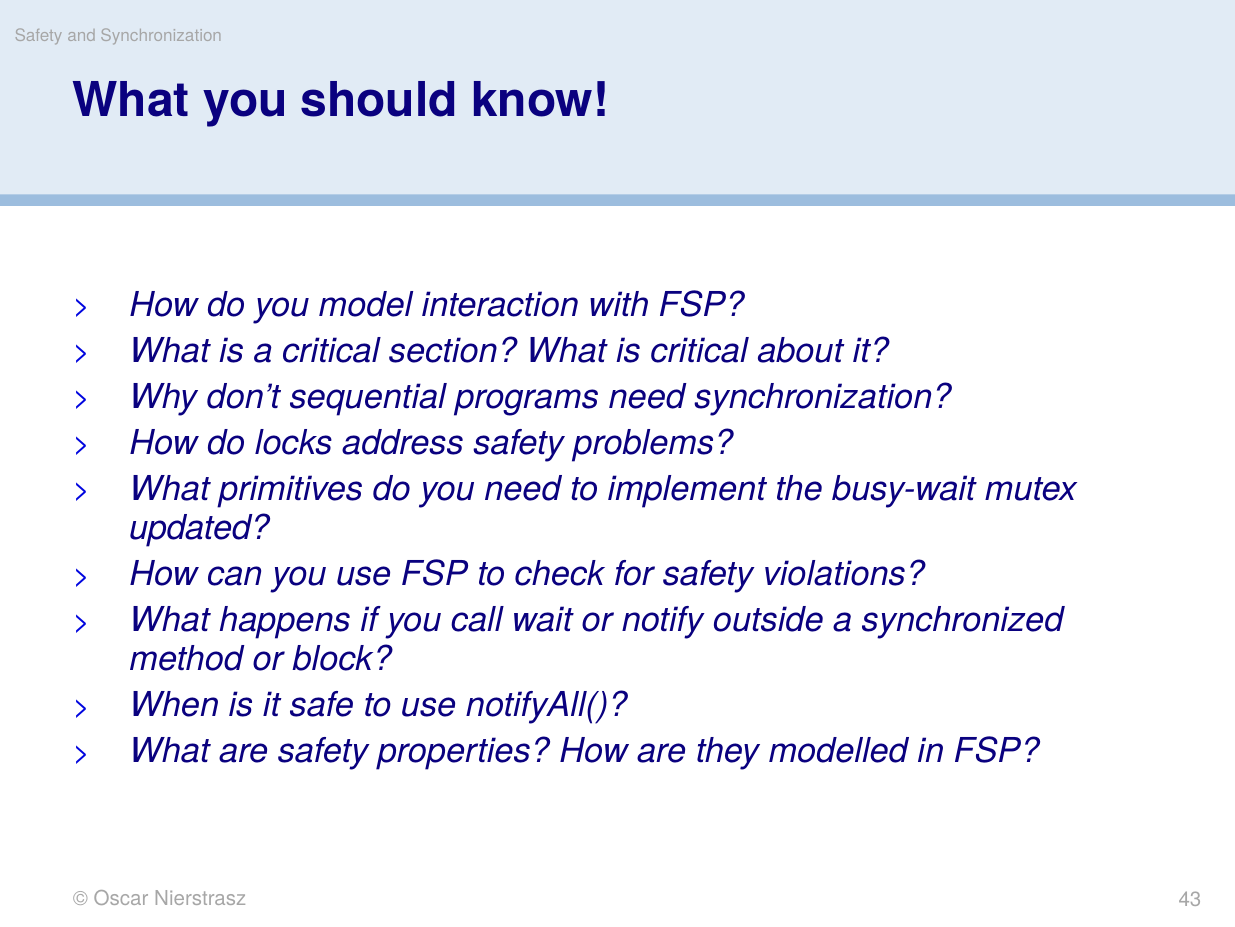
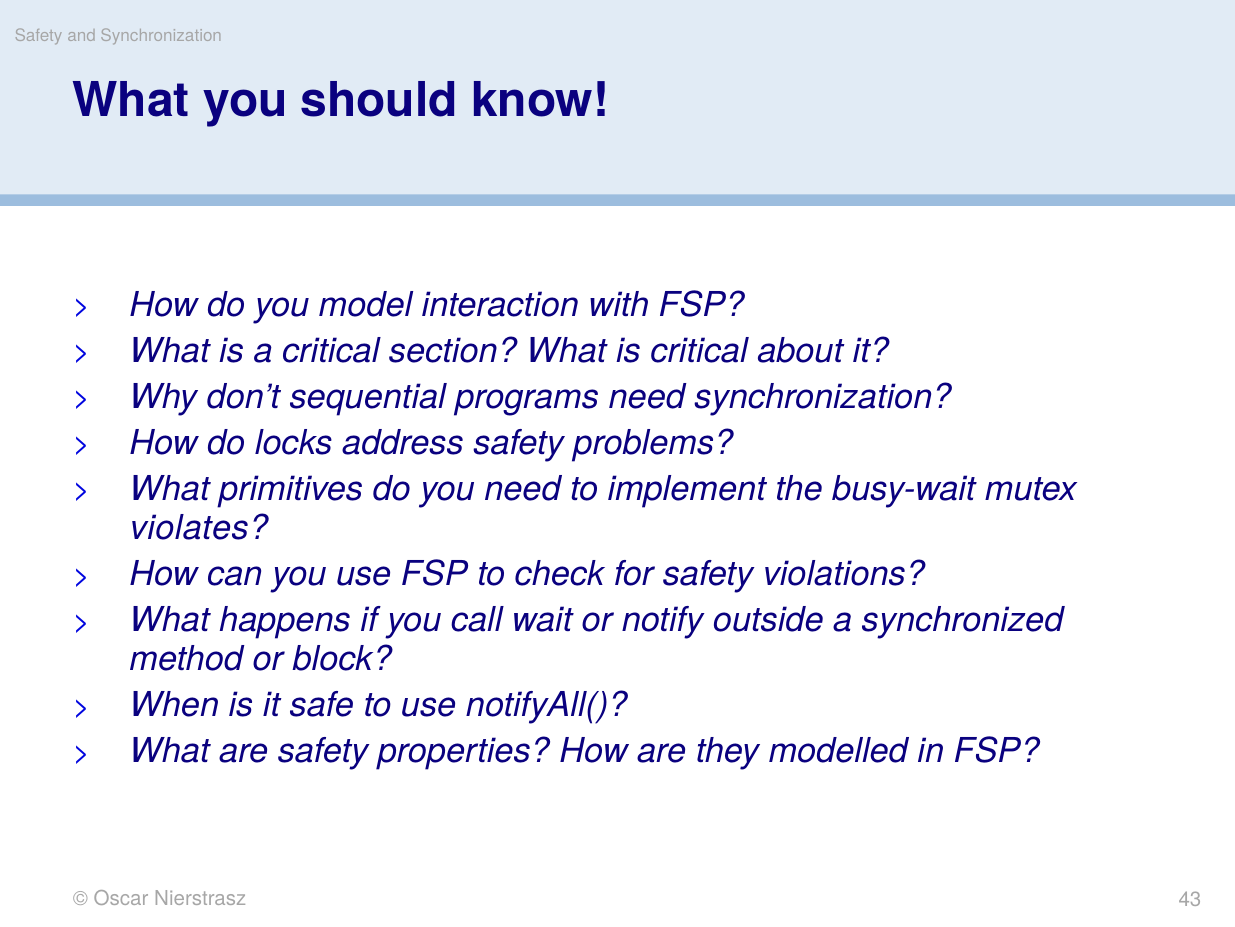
updated: updated -> violates (199, 528)
